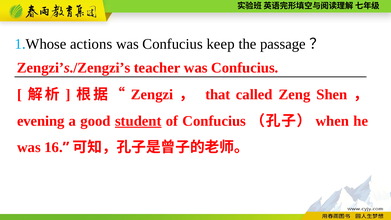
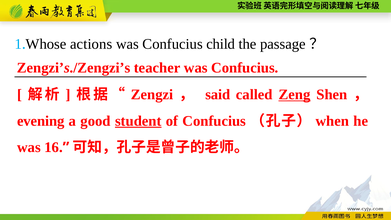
keep: keep -> child (221, 44)
that: that -> said (218, 95)
Zeng underline: none -> present (295, 95)
